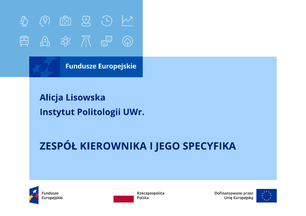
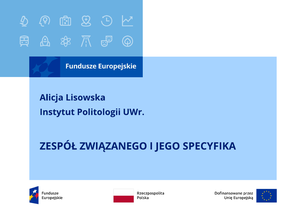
KIEROWNIKA: KIEROWNIKA -> ZWIĄZANEGO (113, 146)
